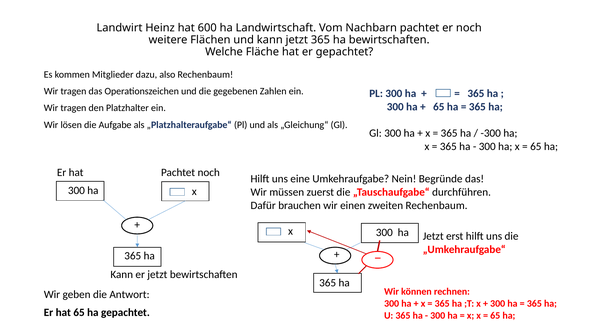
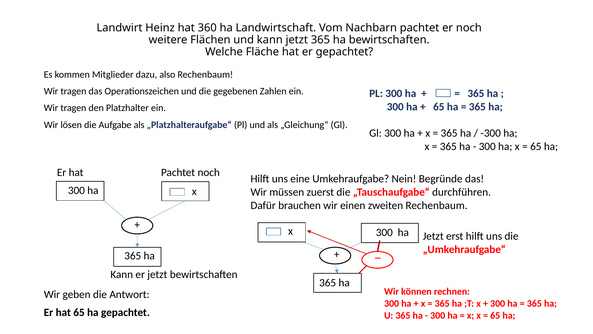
600: 600 -> 360 (207, 28)
